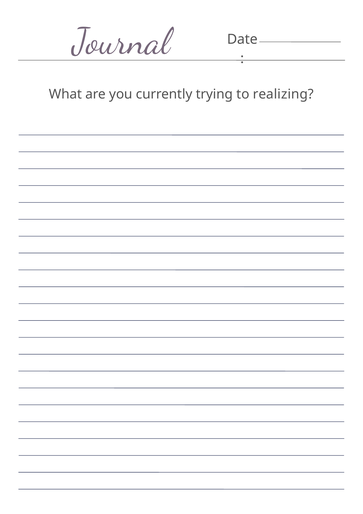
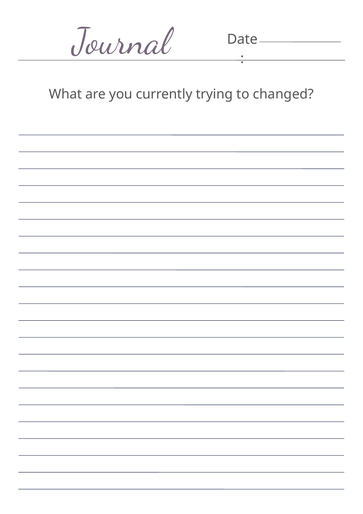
realizing: realizing -> changed (283, 94)
